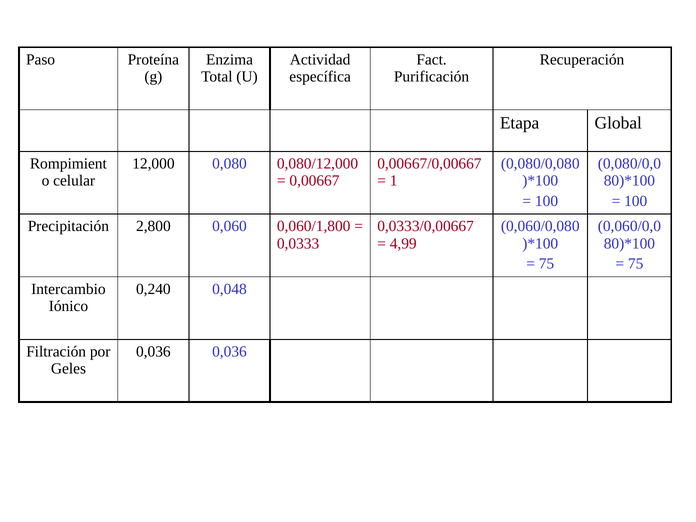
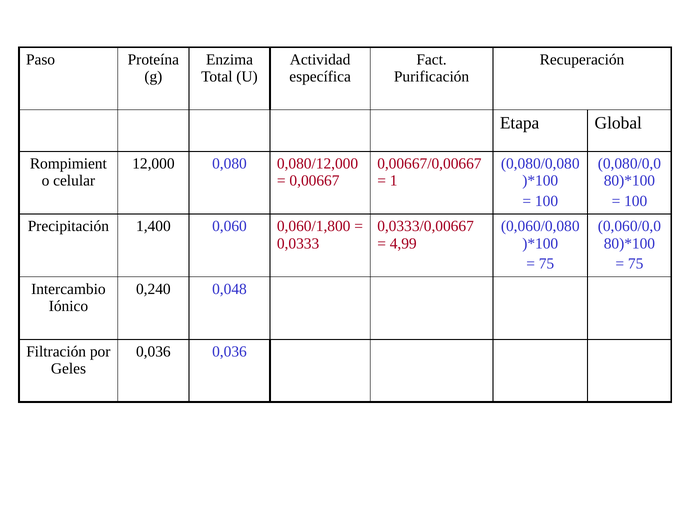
2,800: 2,800 -> 1,400 (153, 226)
